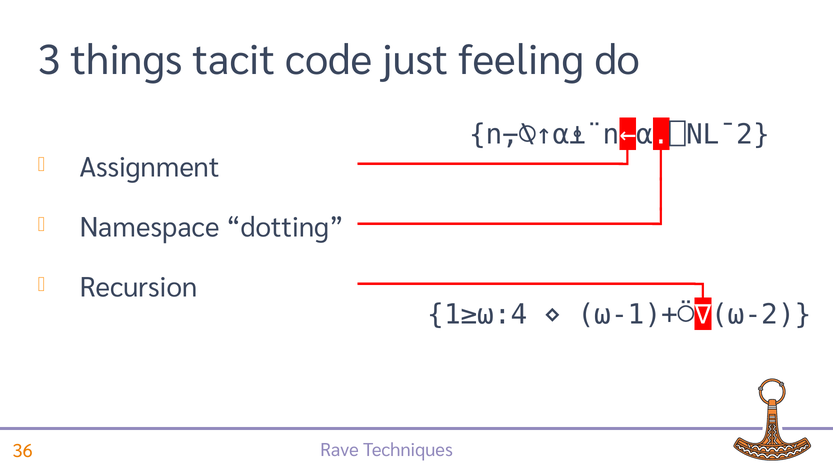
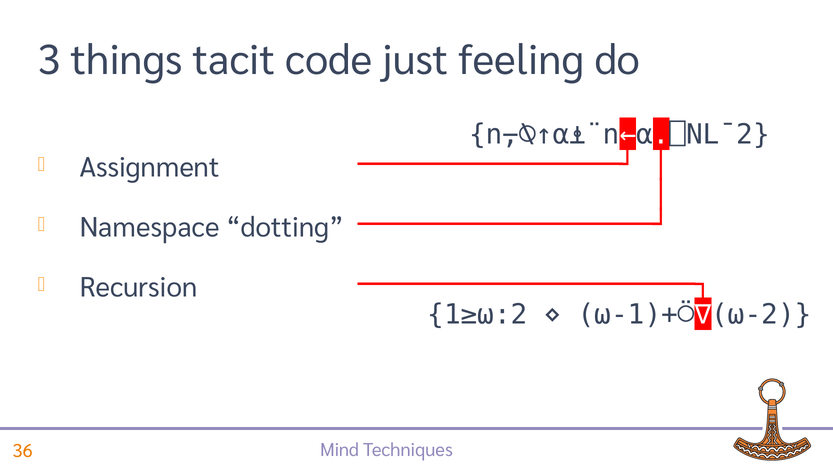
1≥⍵:4: 1≥⍵:4 -> 1≥⍵:2 (477, 314)
Rave: Rave -> Mind (340, 450)
